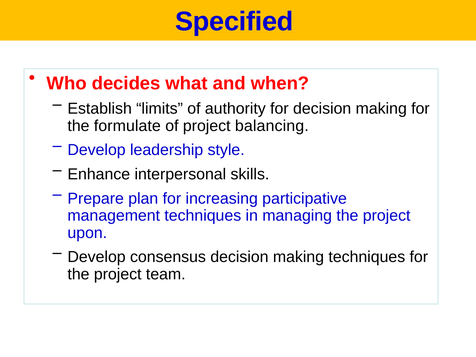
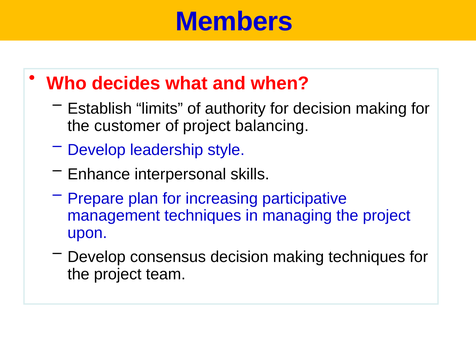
Specified: Specified -> Members (234, 21)
formulate: formulate -> customer (127, 126)
